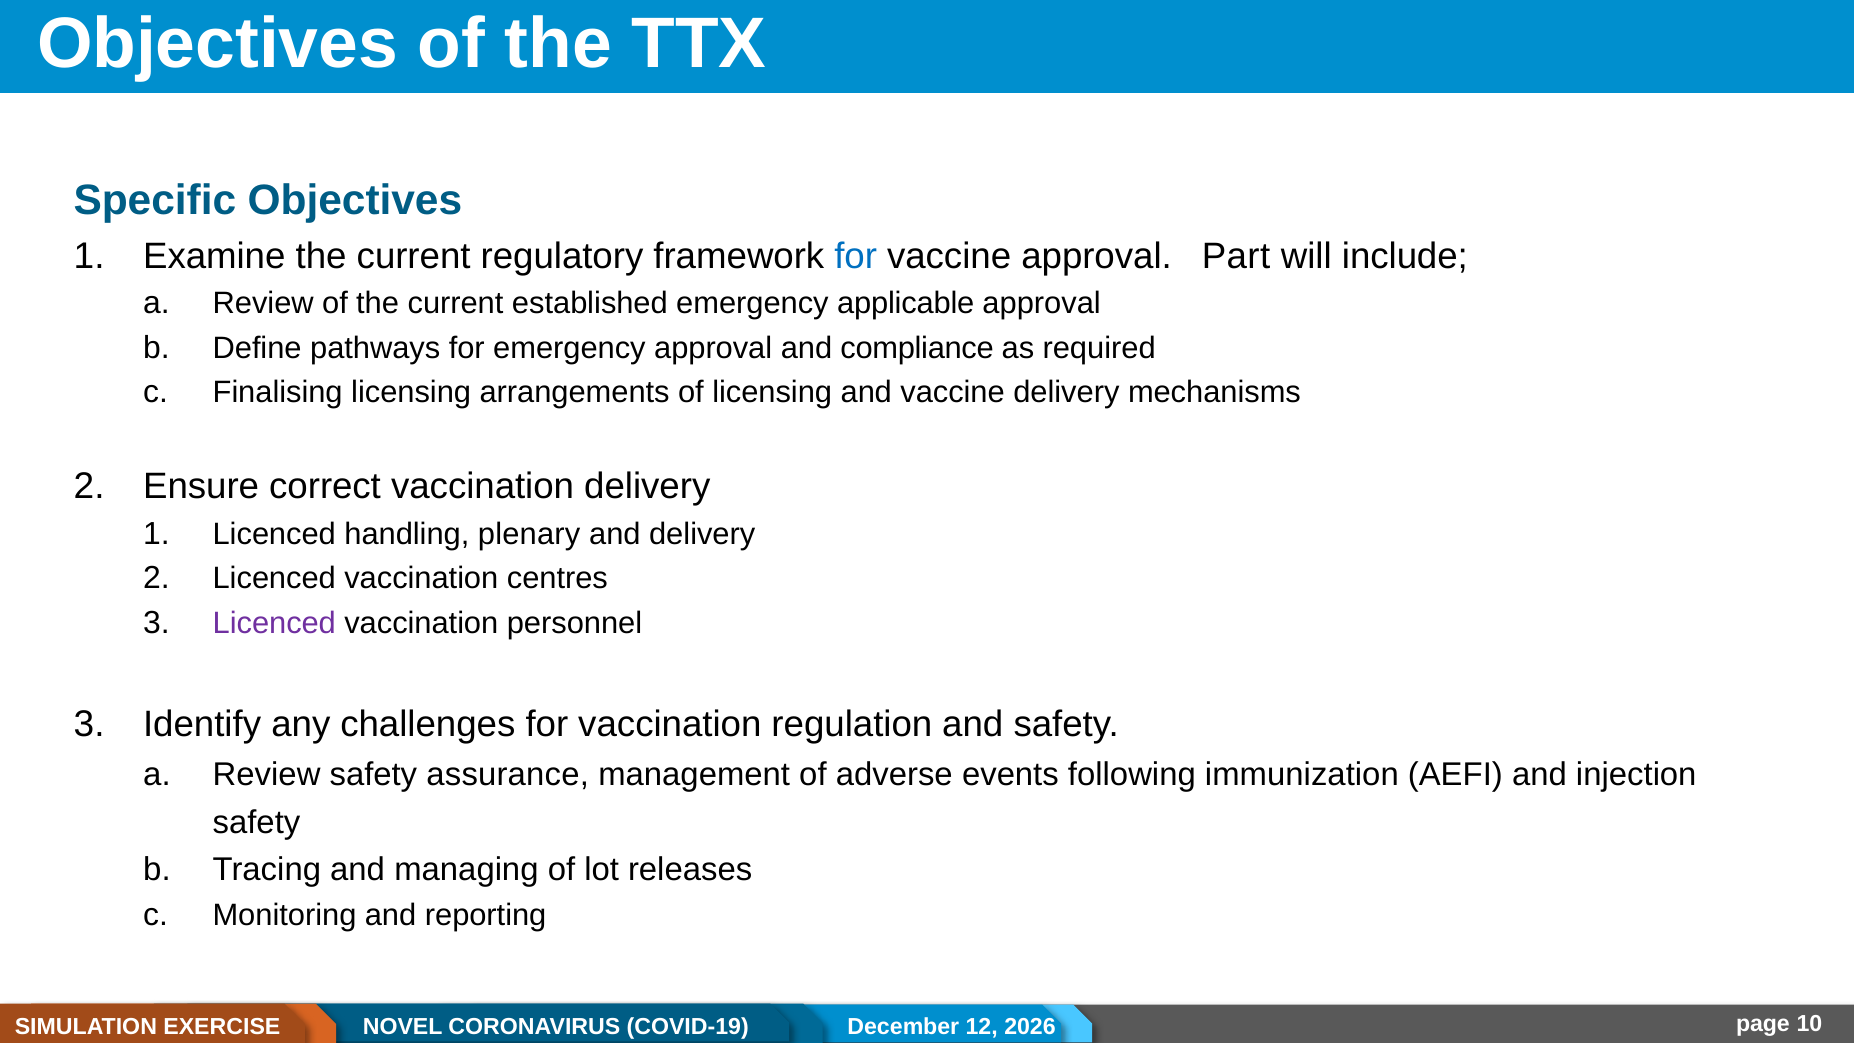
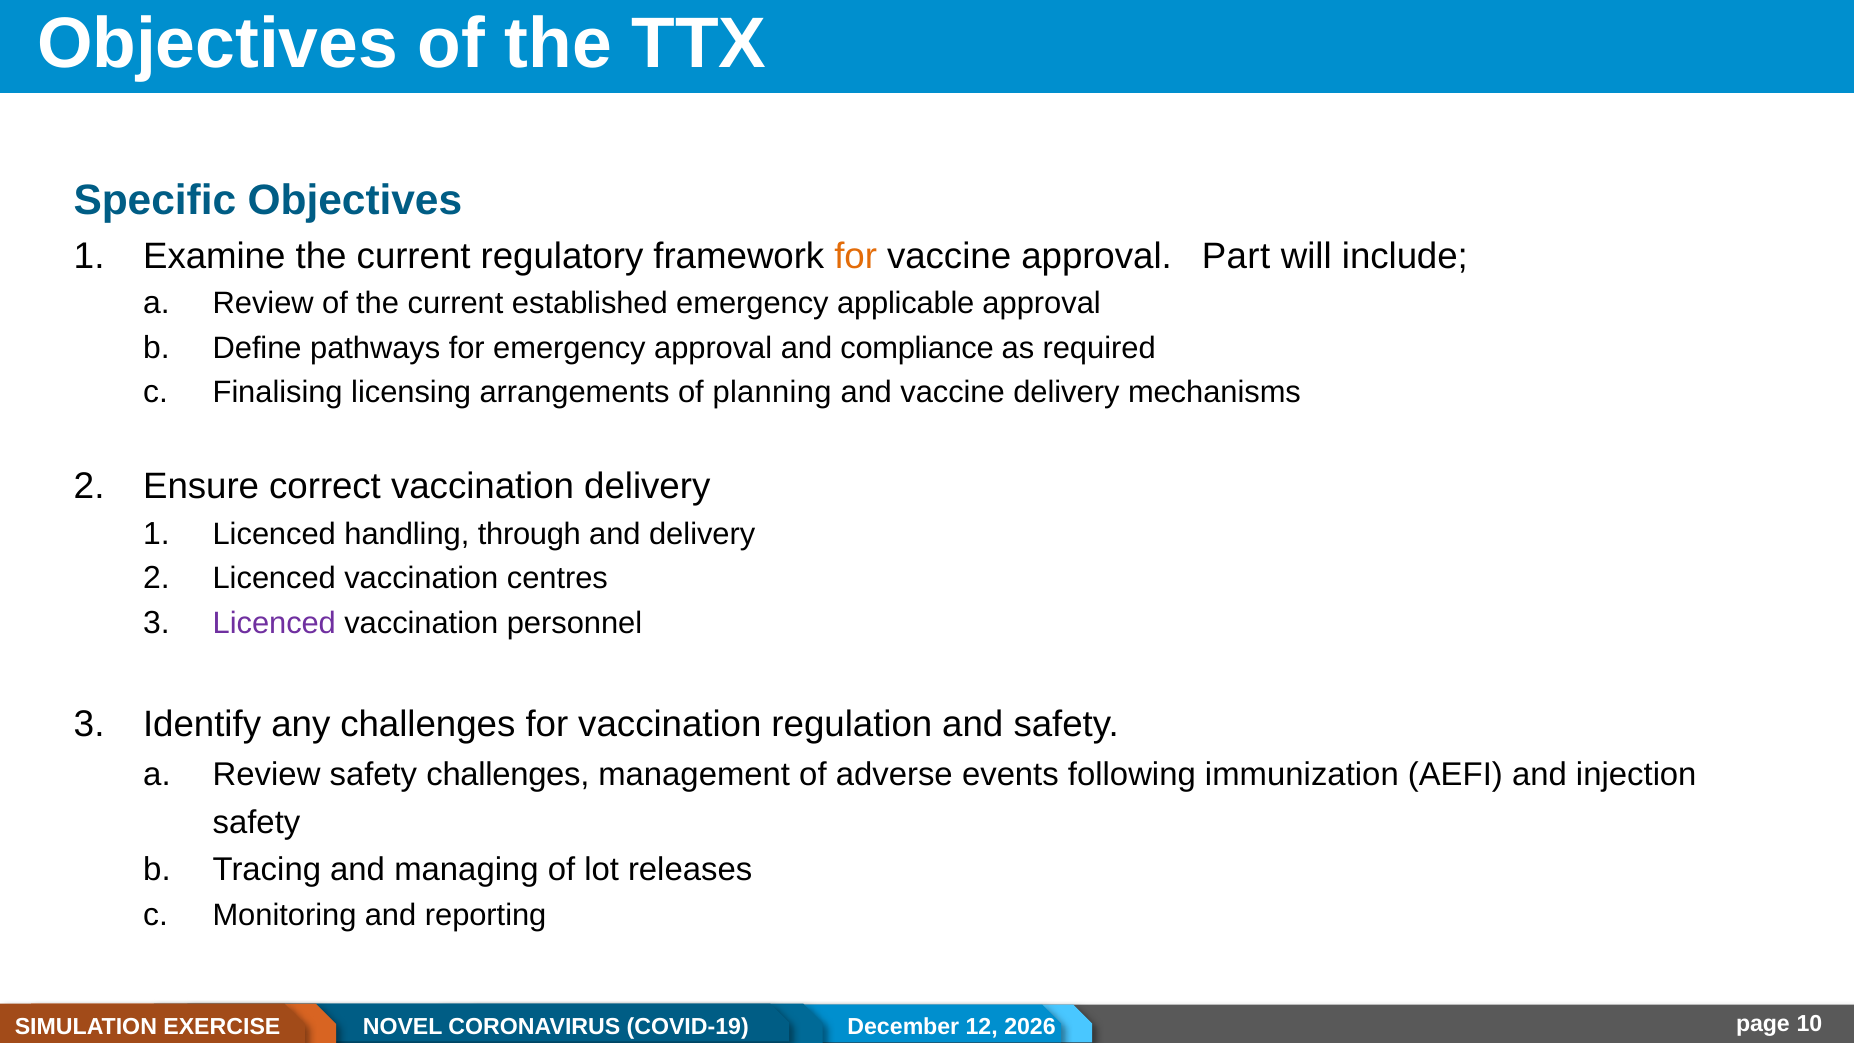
for colour: blue -> orange (856, 256)
of licensing: licensing -> planning (772, 393)
plenary: plenary -> through (529, 534)
safety assurance: assurance -> challenges (508, 775)
